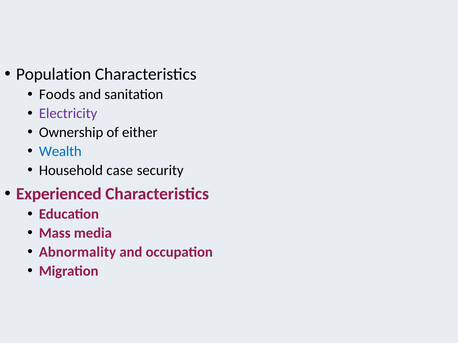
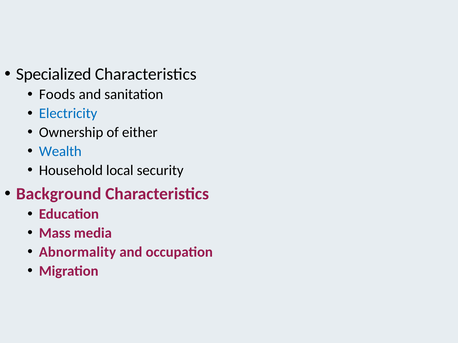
Population: Population -> Specialized (54, 74)
Electricity colour: purple -> blue (68, 114)
case: case -> local (120, 170)
Experienced: Experienced -> Background (59, 194)
